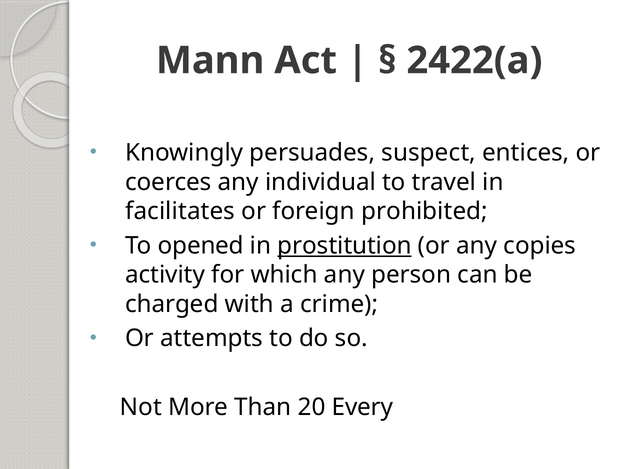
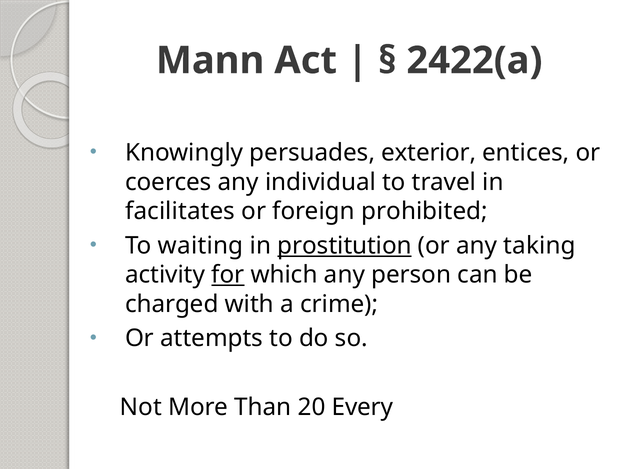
suspect: suspect -> exterior (429, 153)
opened: opened -> waiting (201, 245)
copies: copies -> taking (540, 245)
for underline: none -> present (228, 275)
